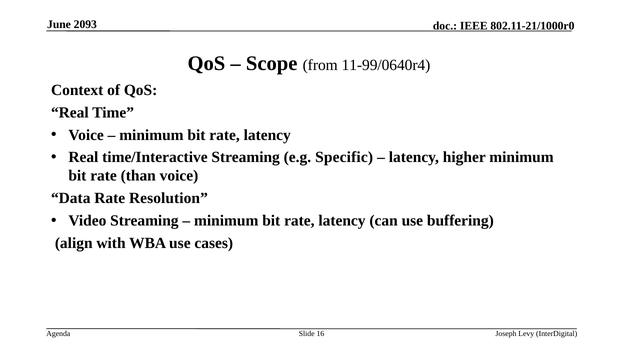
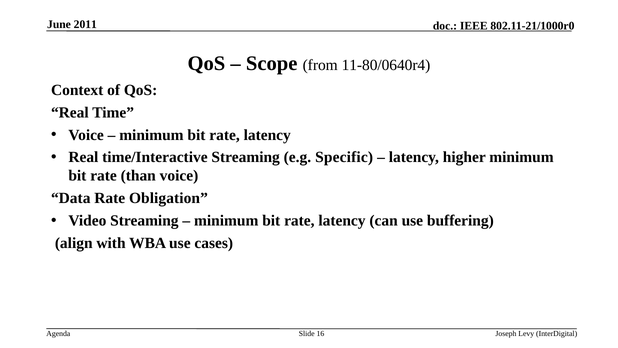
2093: 2093 -> 2011 (85, 25)
11-99/0640r4: 11-99/0640r4 -> 11-80/0640r4 (386, 65)
Resolution: Resolution -> Obligation (168, 198)
